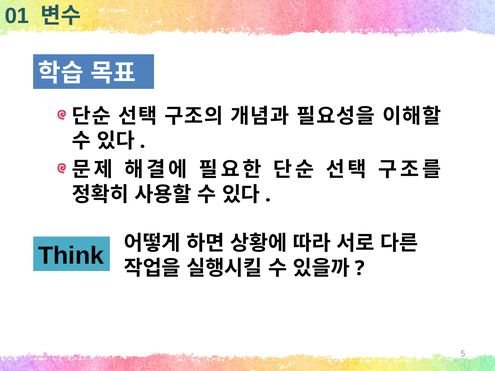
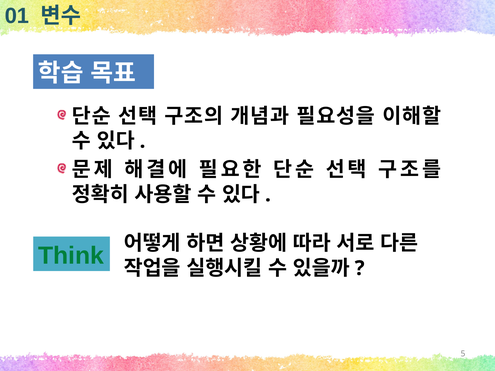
Think colour: black -> green (71, 256)
